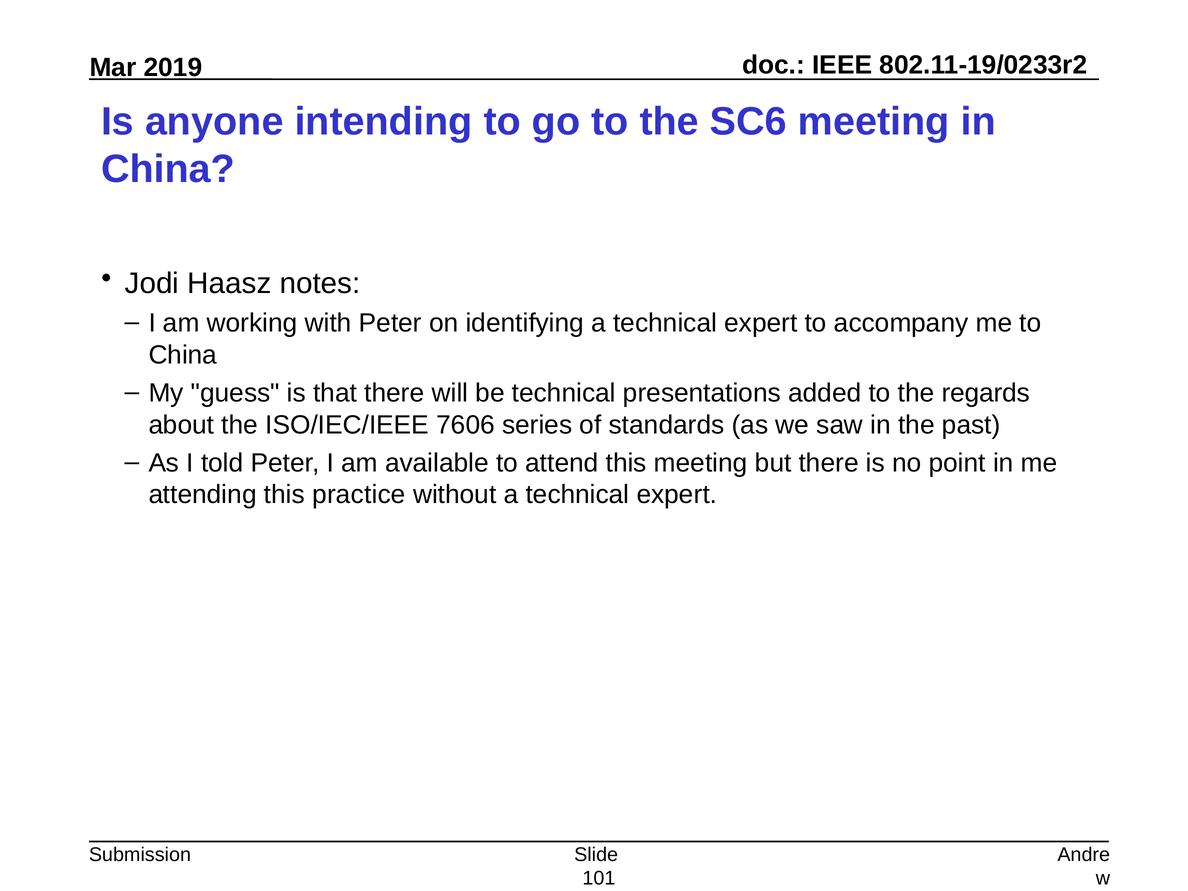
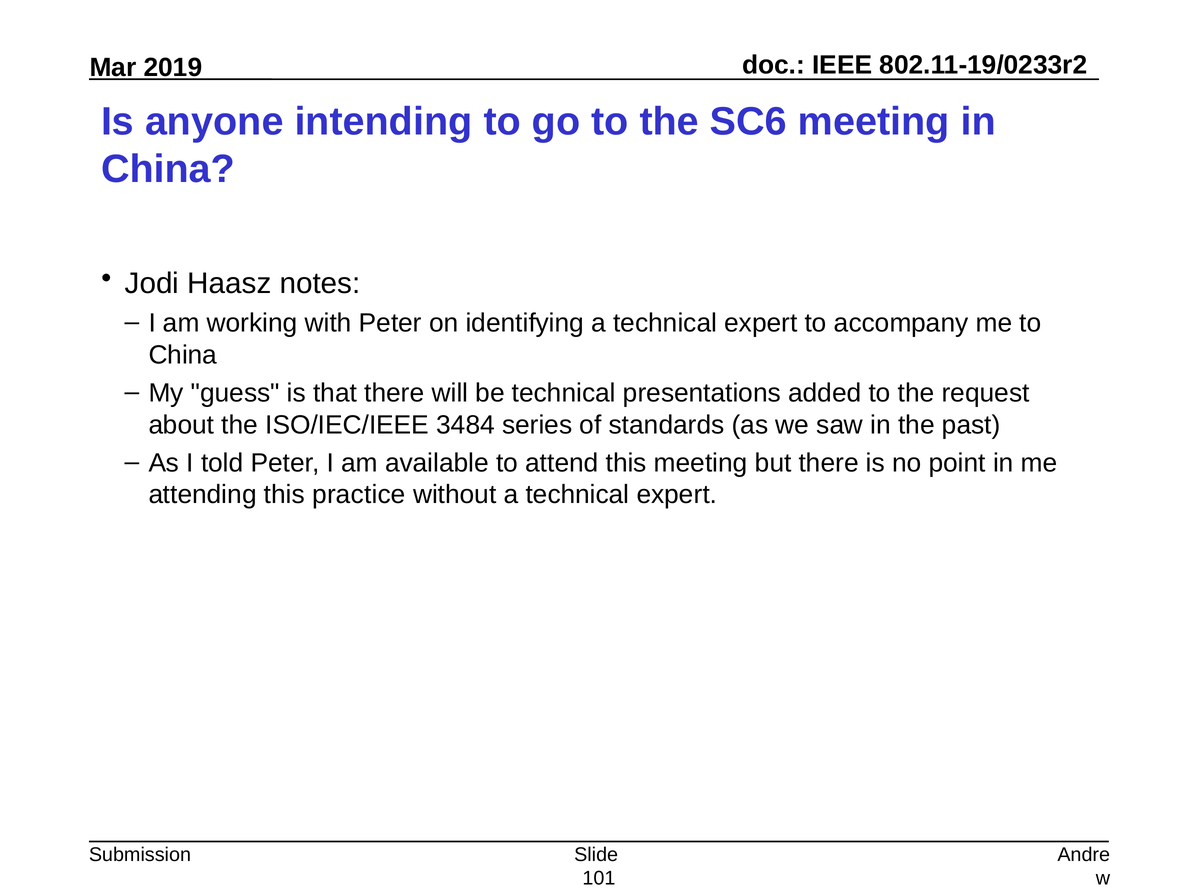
regards: regards -> request (986, 393)
7606: 7606 -> 3484 (466, 425)
